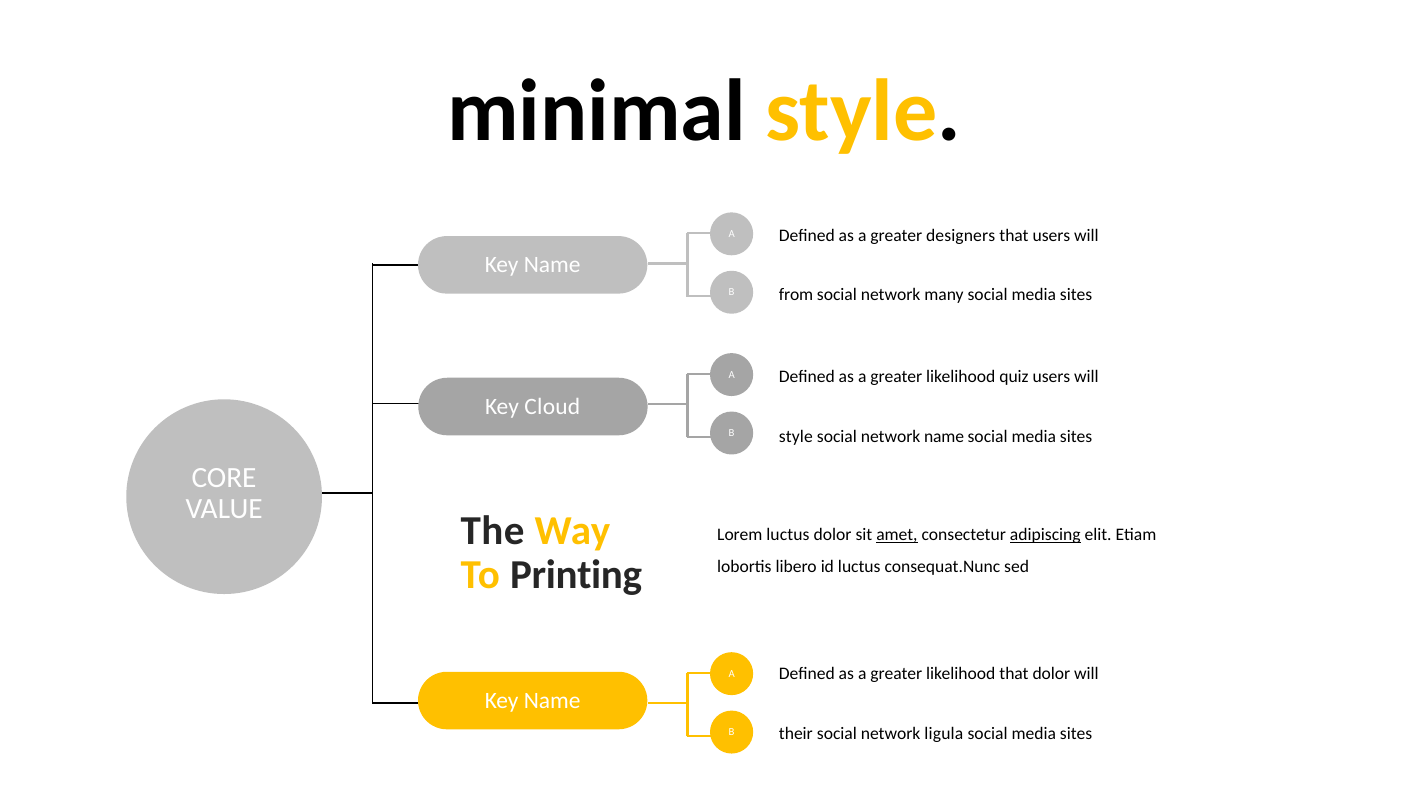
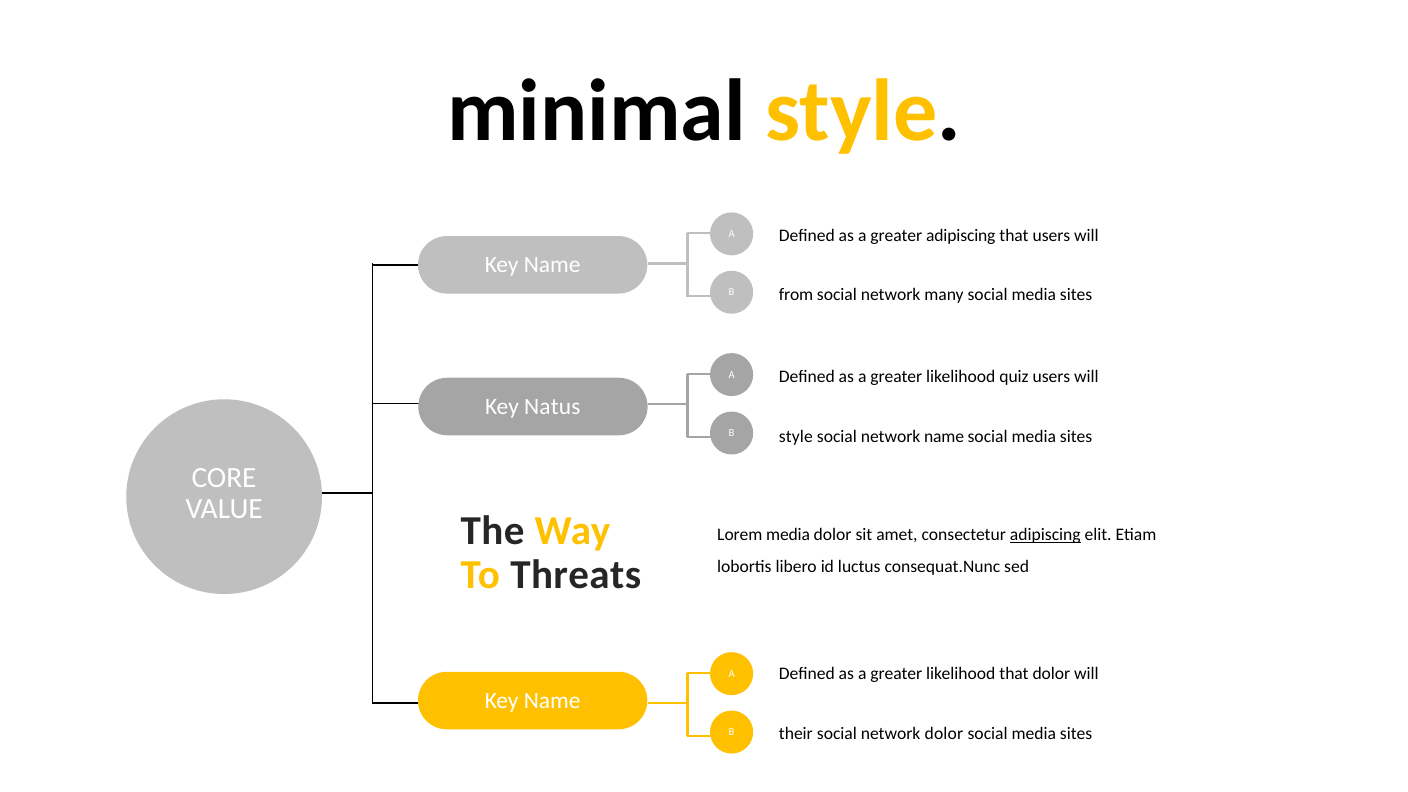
greater designers: designers -> adipiscing (961, 236)
Cloud: Cloud -> Natus (552, 406)
Lorem luctus: luctus -> media (788, 535)
amet underline: present -> none (897, 535)
Printing: Printing -> Threats (576, 575)
network ligula: ligula -> dolor (944, 734)
